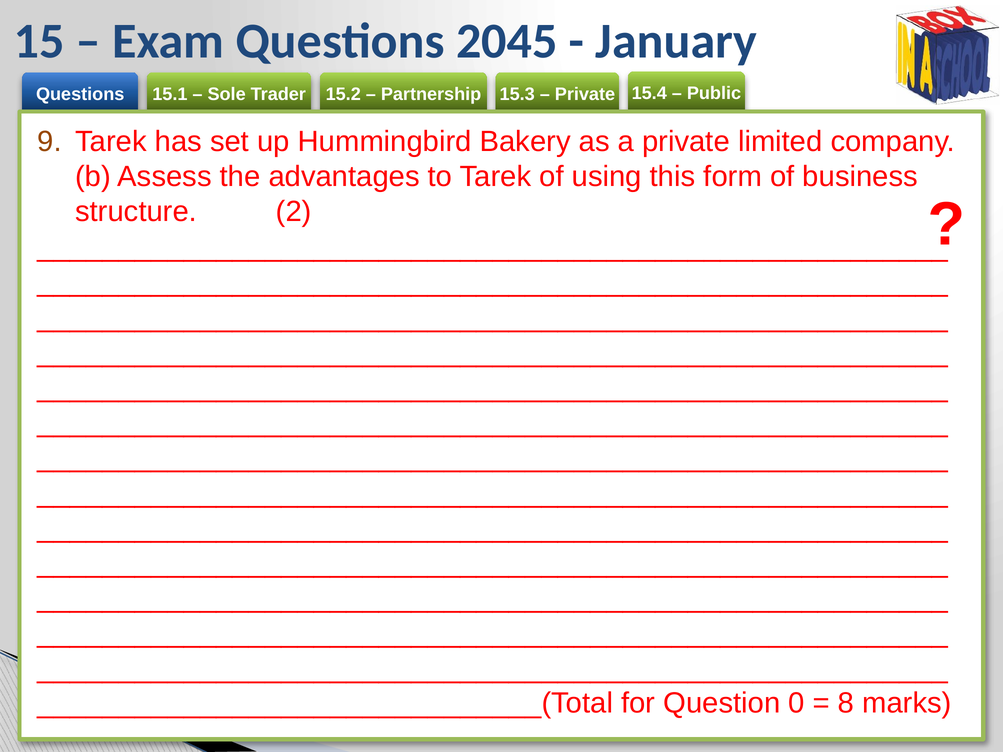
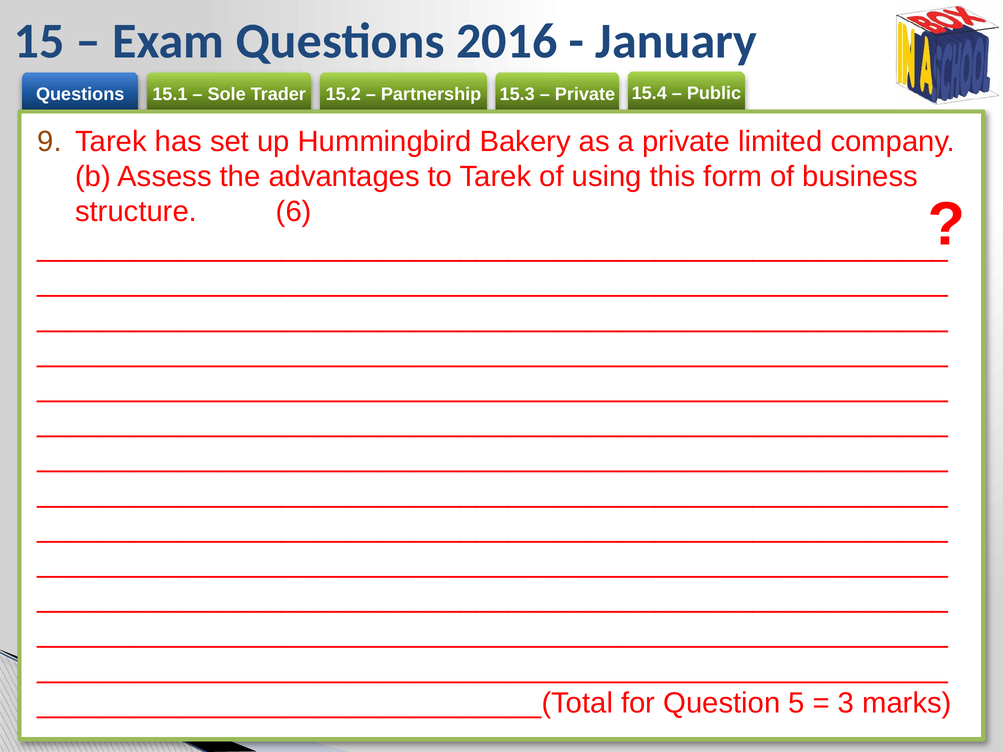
2045: 2045 -> 2016 (507, 41)
2: 2 -> 6 (294, 212)
0: 0 -> 5 (797, 703)
8: 8 -> 3 (846, 703)
